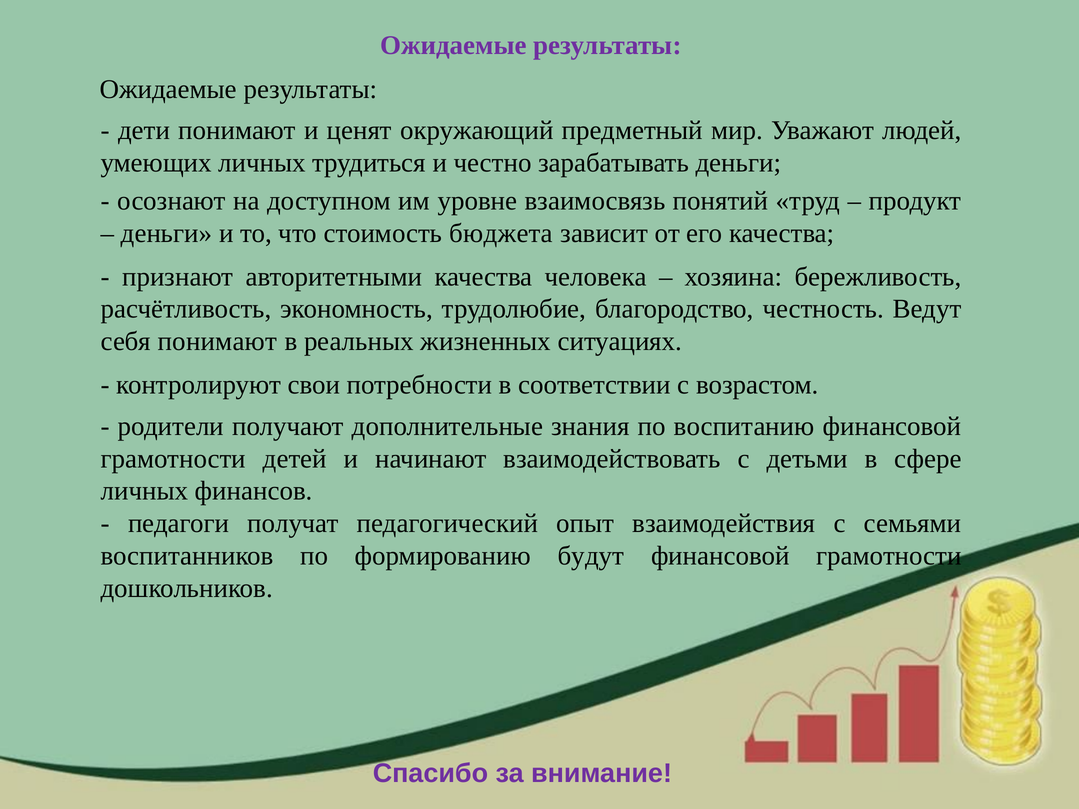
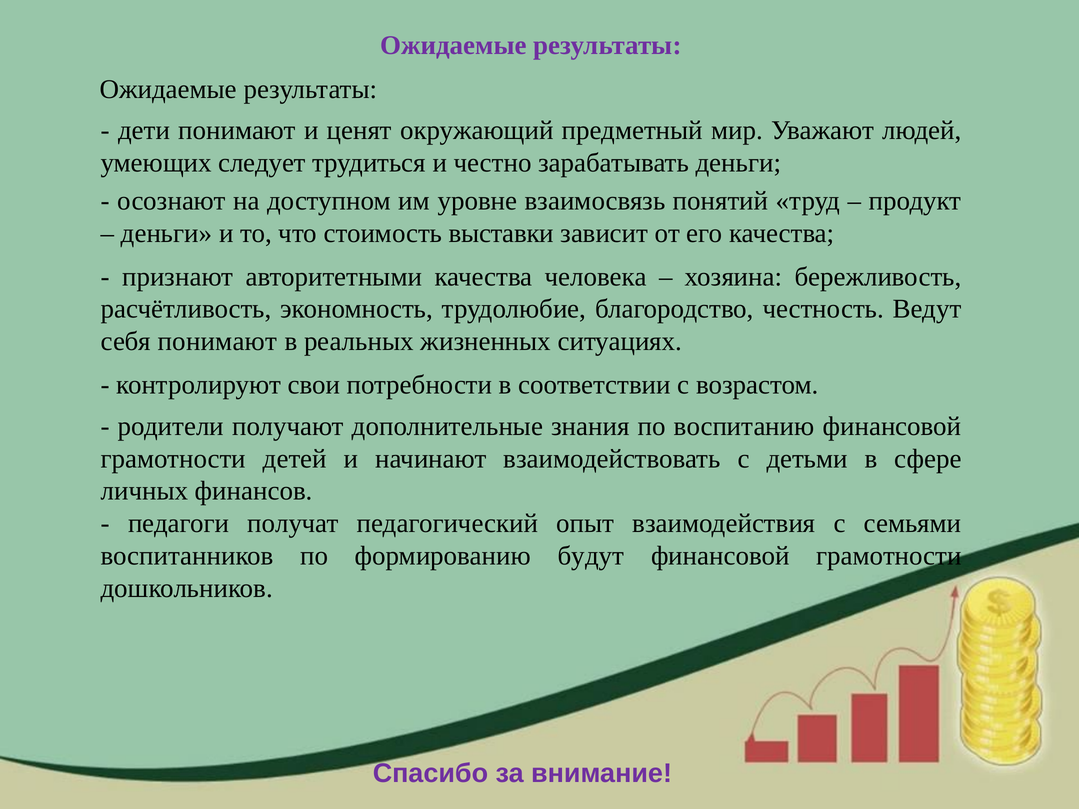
умеющих личных: личных -> следует (262, 163)
бюджета: бюджета -> выставки (501, 233)
